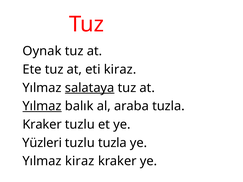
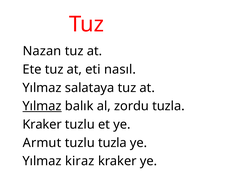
Oynak: Oynak -> Nazan (42, 51)
eti kiraz: kiraz -> nasıl (120, 70)
salataya underline: present -> none (90, 88)
araba: araba -> zordu (131, 106)
Yüzleri: Yüzleri -> Armut (42, 143)
